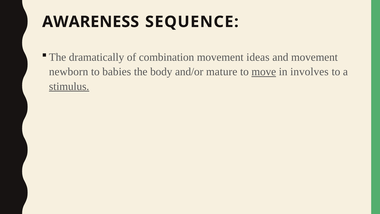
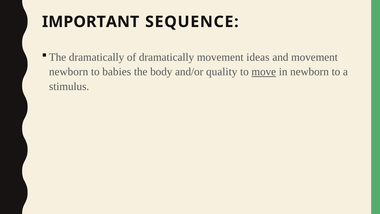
AWARENESS: AWARENESS -> IMPORTANT (91, 22)
of combination: combination -> dramatically (167, 57)
mature: mature -> quality (222, 72)
in involves: involves -> newborn (310, 72)
stimulus underline: present -> none (69, 86)
